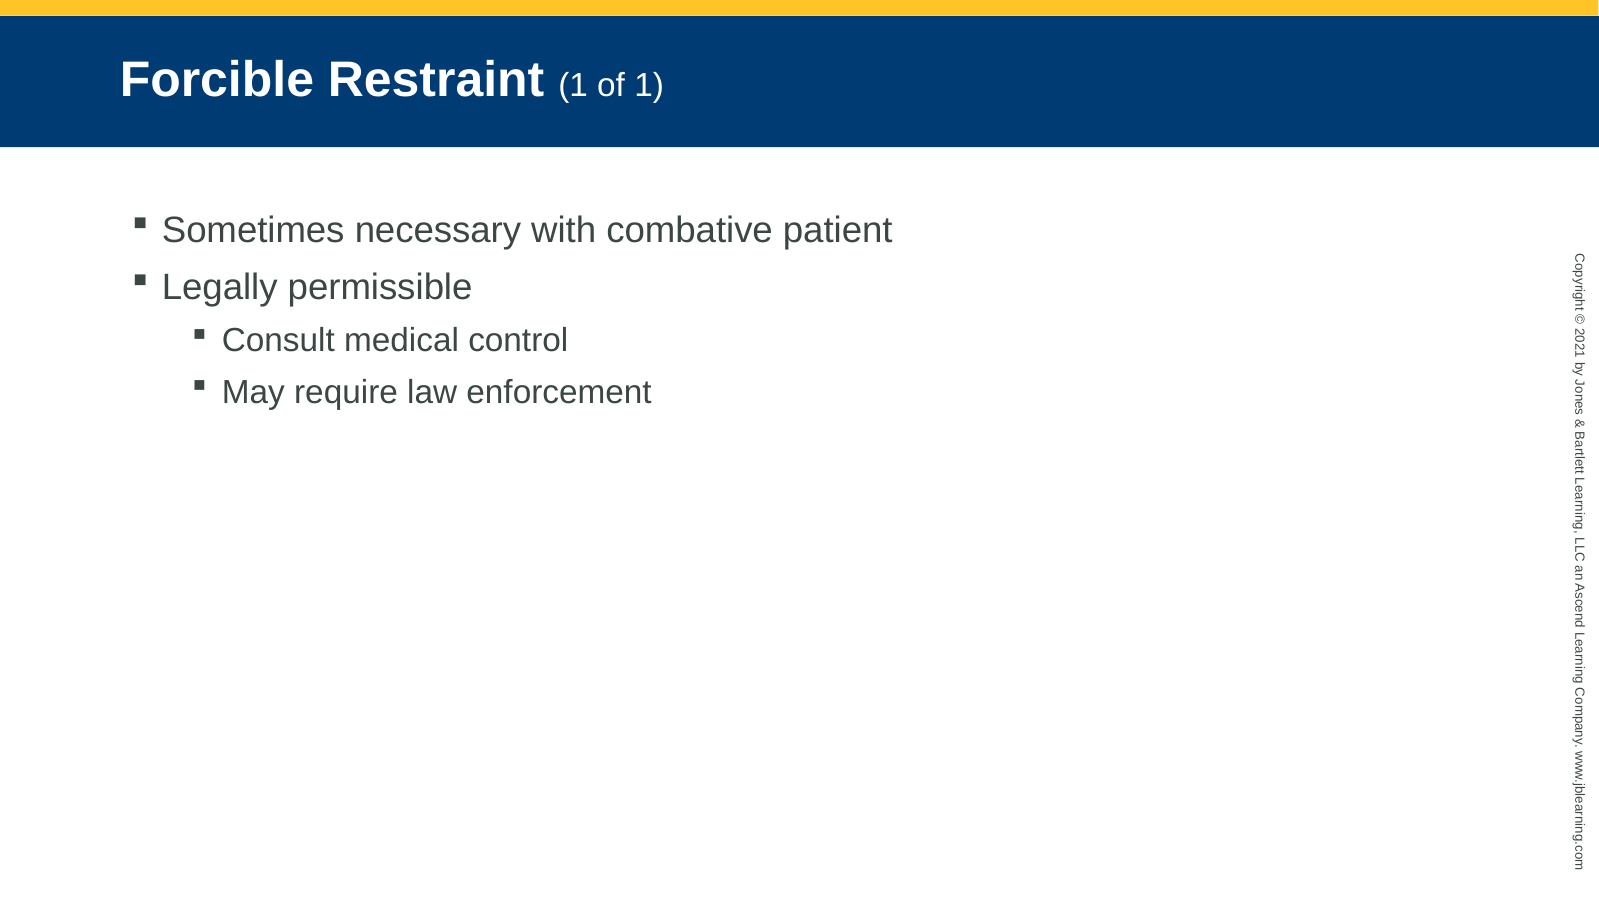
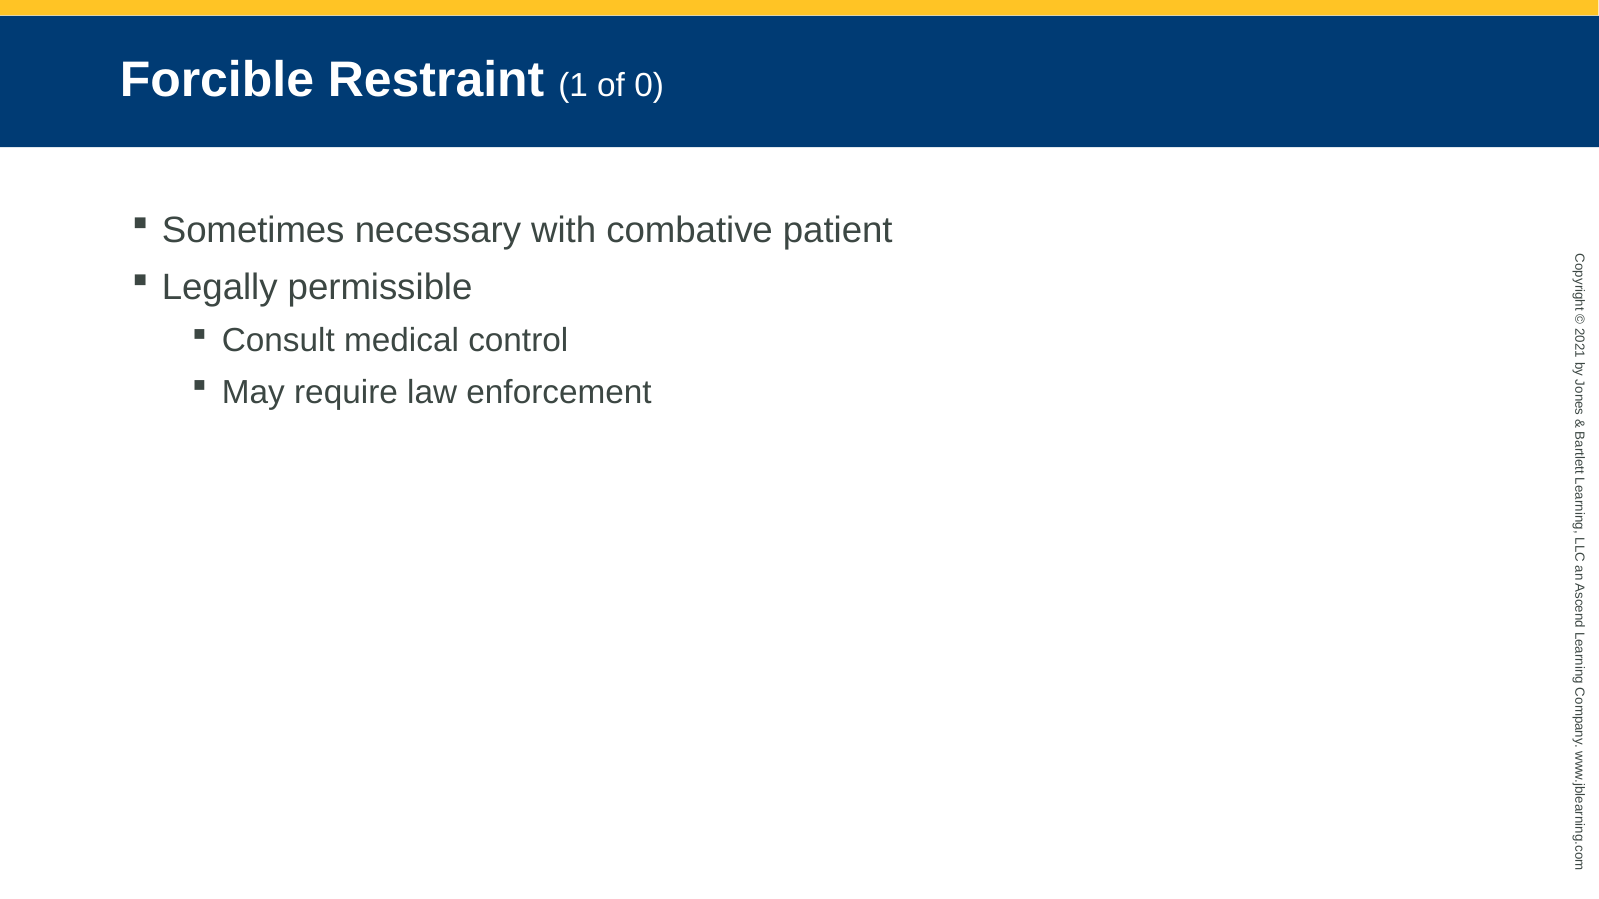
of 1: 1 -> 0 (649, 86)
